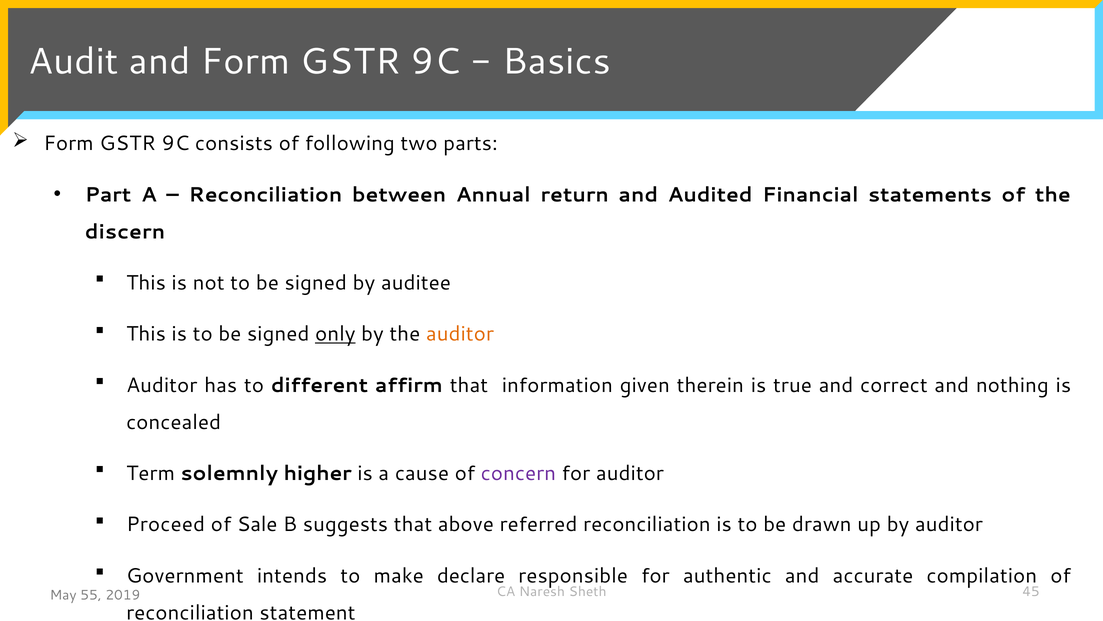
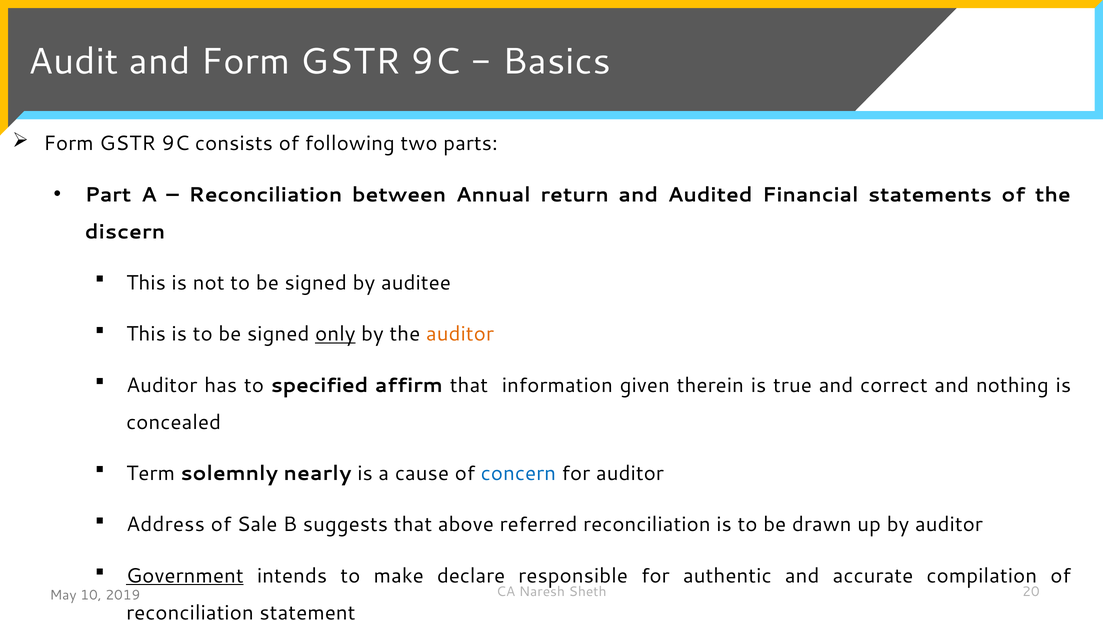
different: different -> specified (320, 385)
higher: higher -> nearly (317, 473)
concern colour: purple -> blue (518, 473)
Proceed: Proceed -> Address (166, 524)
Government underline: none -> present (185, 575)
45: 45 -> 20 (1031, 591)
55: 55 -> 10 (91, 595)
